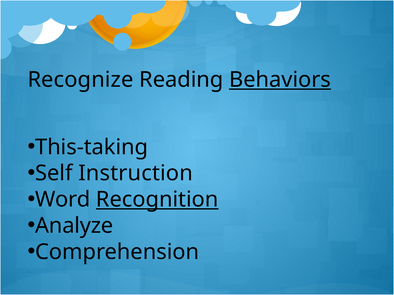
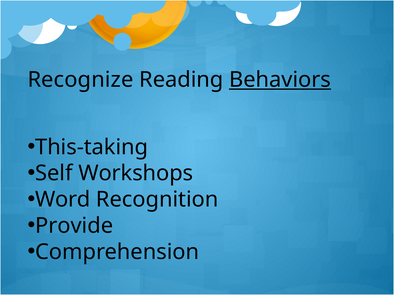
Instruction: Instruction -> Workshops (136, 174)
Recognition underline: present -> none (157, 200)
Analyze: Analyze -> Provide (74, 226)
